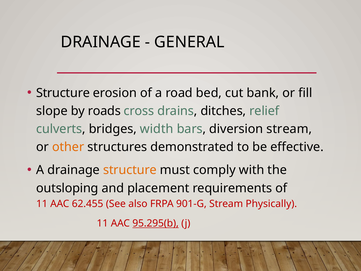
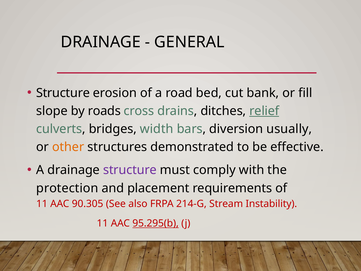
relief underline: none -> present (264, 111)
diversion stream: stream -> usually (289, 129)
structure colour: orange -> purple (130, 170)
outsloping: outsloping -> protection (67, 188)
62.455: 62.455 -> 90.305 (88, 204)
901-G: 901-G -> 214-G (191, 204)
Physically: Physically -> Instability (271, 204)
